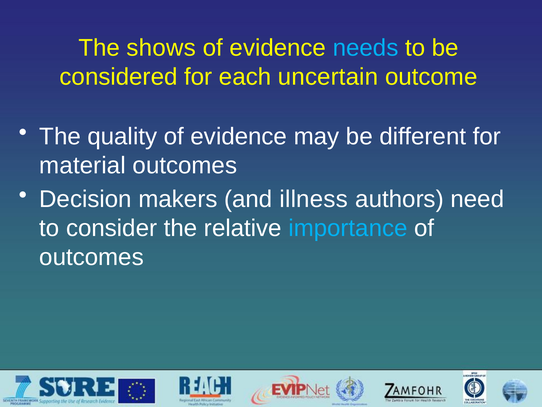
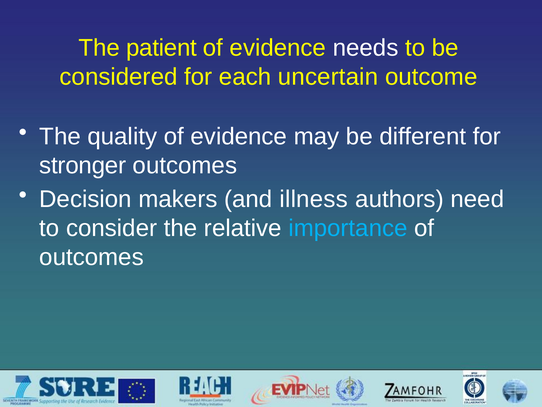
shows: shows -> patient (161, 48)
needs colour: light blue -> white (366, 48)
material: material -> stronger (83, 165)
